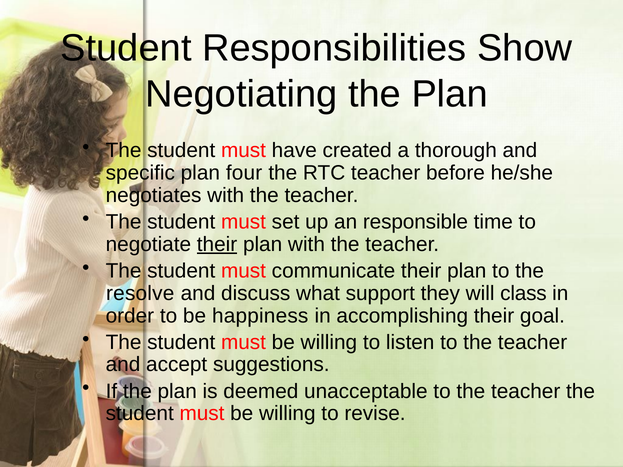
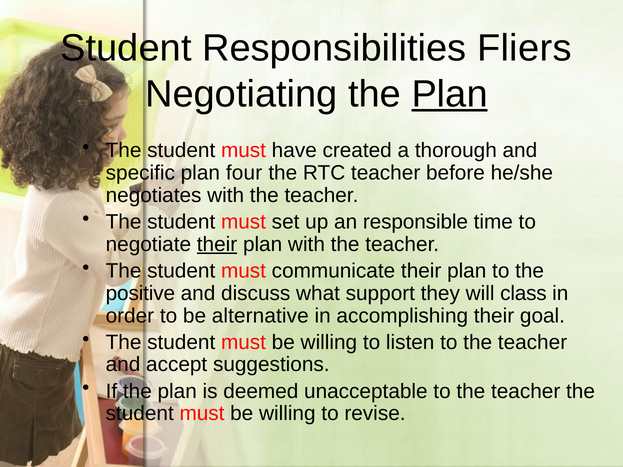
Show: Show -> Fliers (524, 48)
Plan underline: none -> present (450, 94)
resolve: resolve -> positive (140, 293)
happiness: happiness -> alternative (260, 316)
